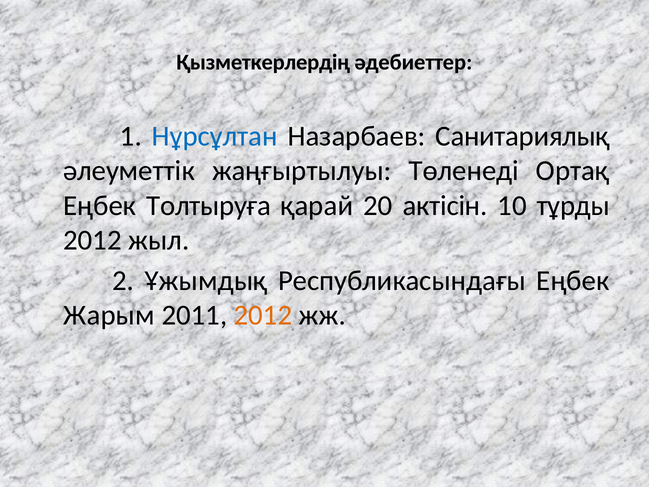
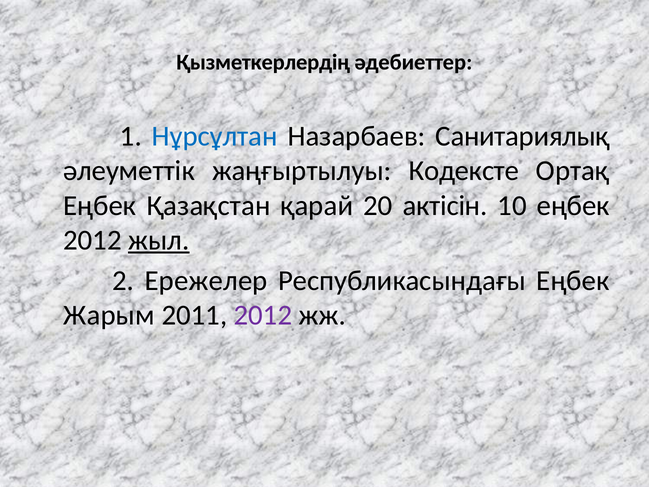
Төленеді: Төленеді -> Кодексте (464, 171)
Толтыруға: Толтыруға -> Қазақстан (209, 205)
10 тұрды: тұрды -> еңбек (573, 205)
жыл underline: none -> present (159, 240)
Ұжымдық: Ұжымдық -> Ережелер (206, 280)
2012 colour: orange -> purple (263, 315)
